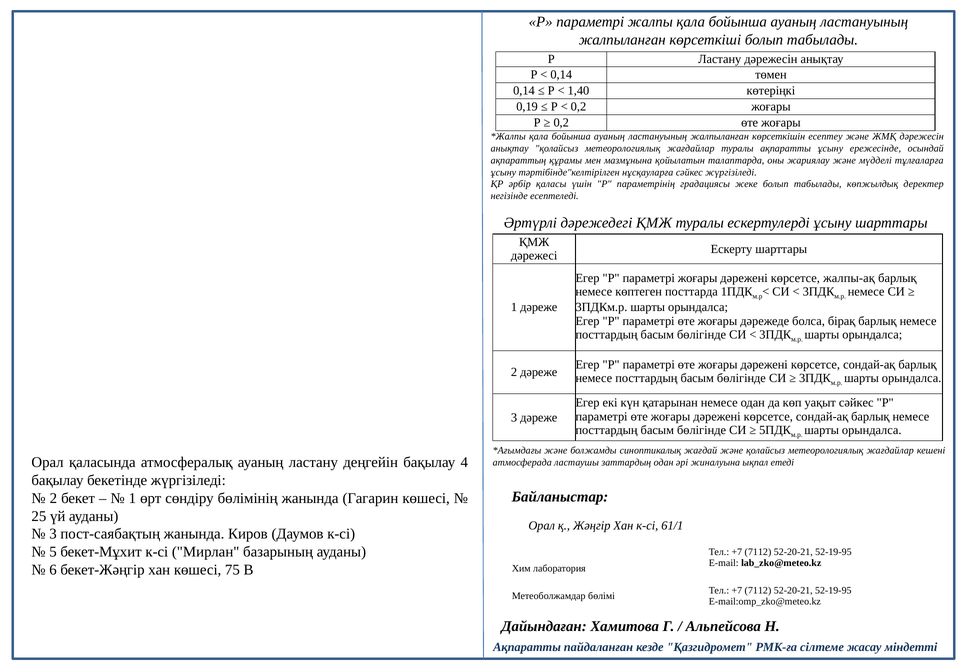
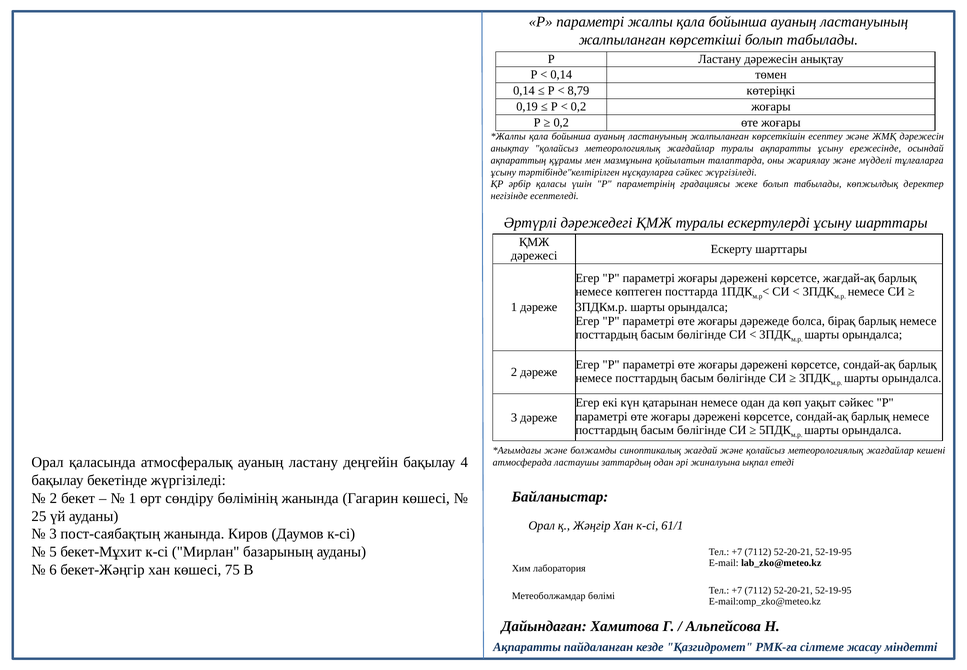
1,40: 1,40 -> 8,79 (578, 90)
жалпы-ақ: жалпы-ақ -> жағдай-ақ (849, 278)
